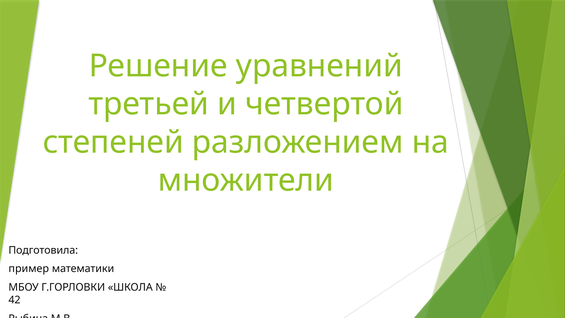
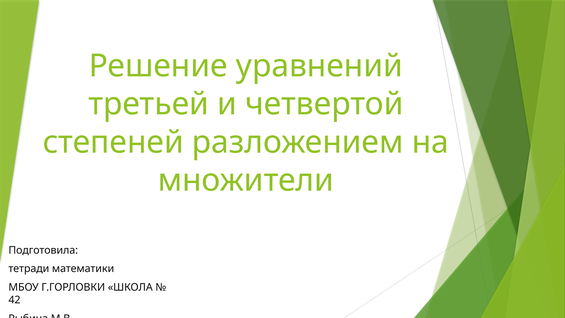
пример: пример -> тетради (29, 269)
